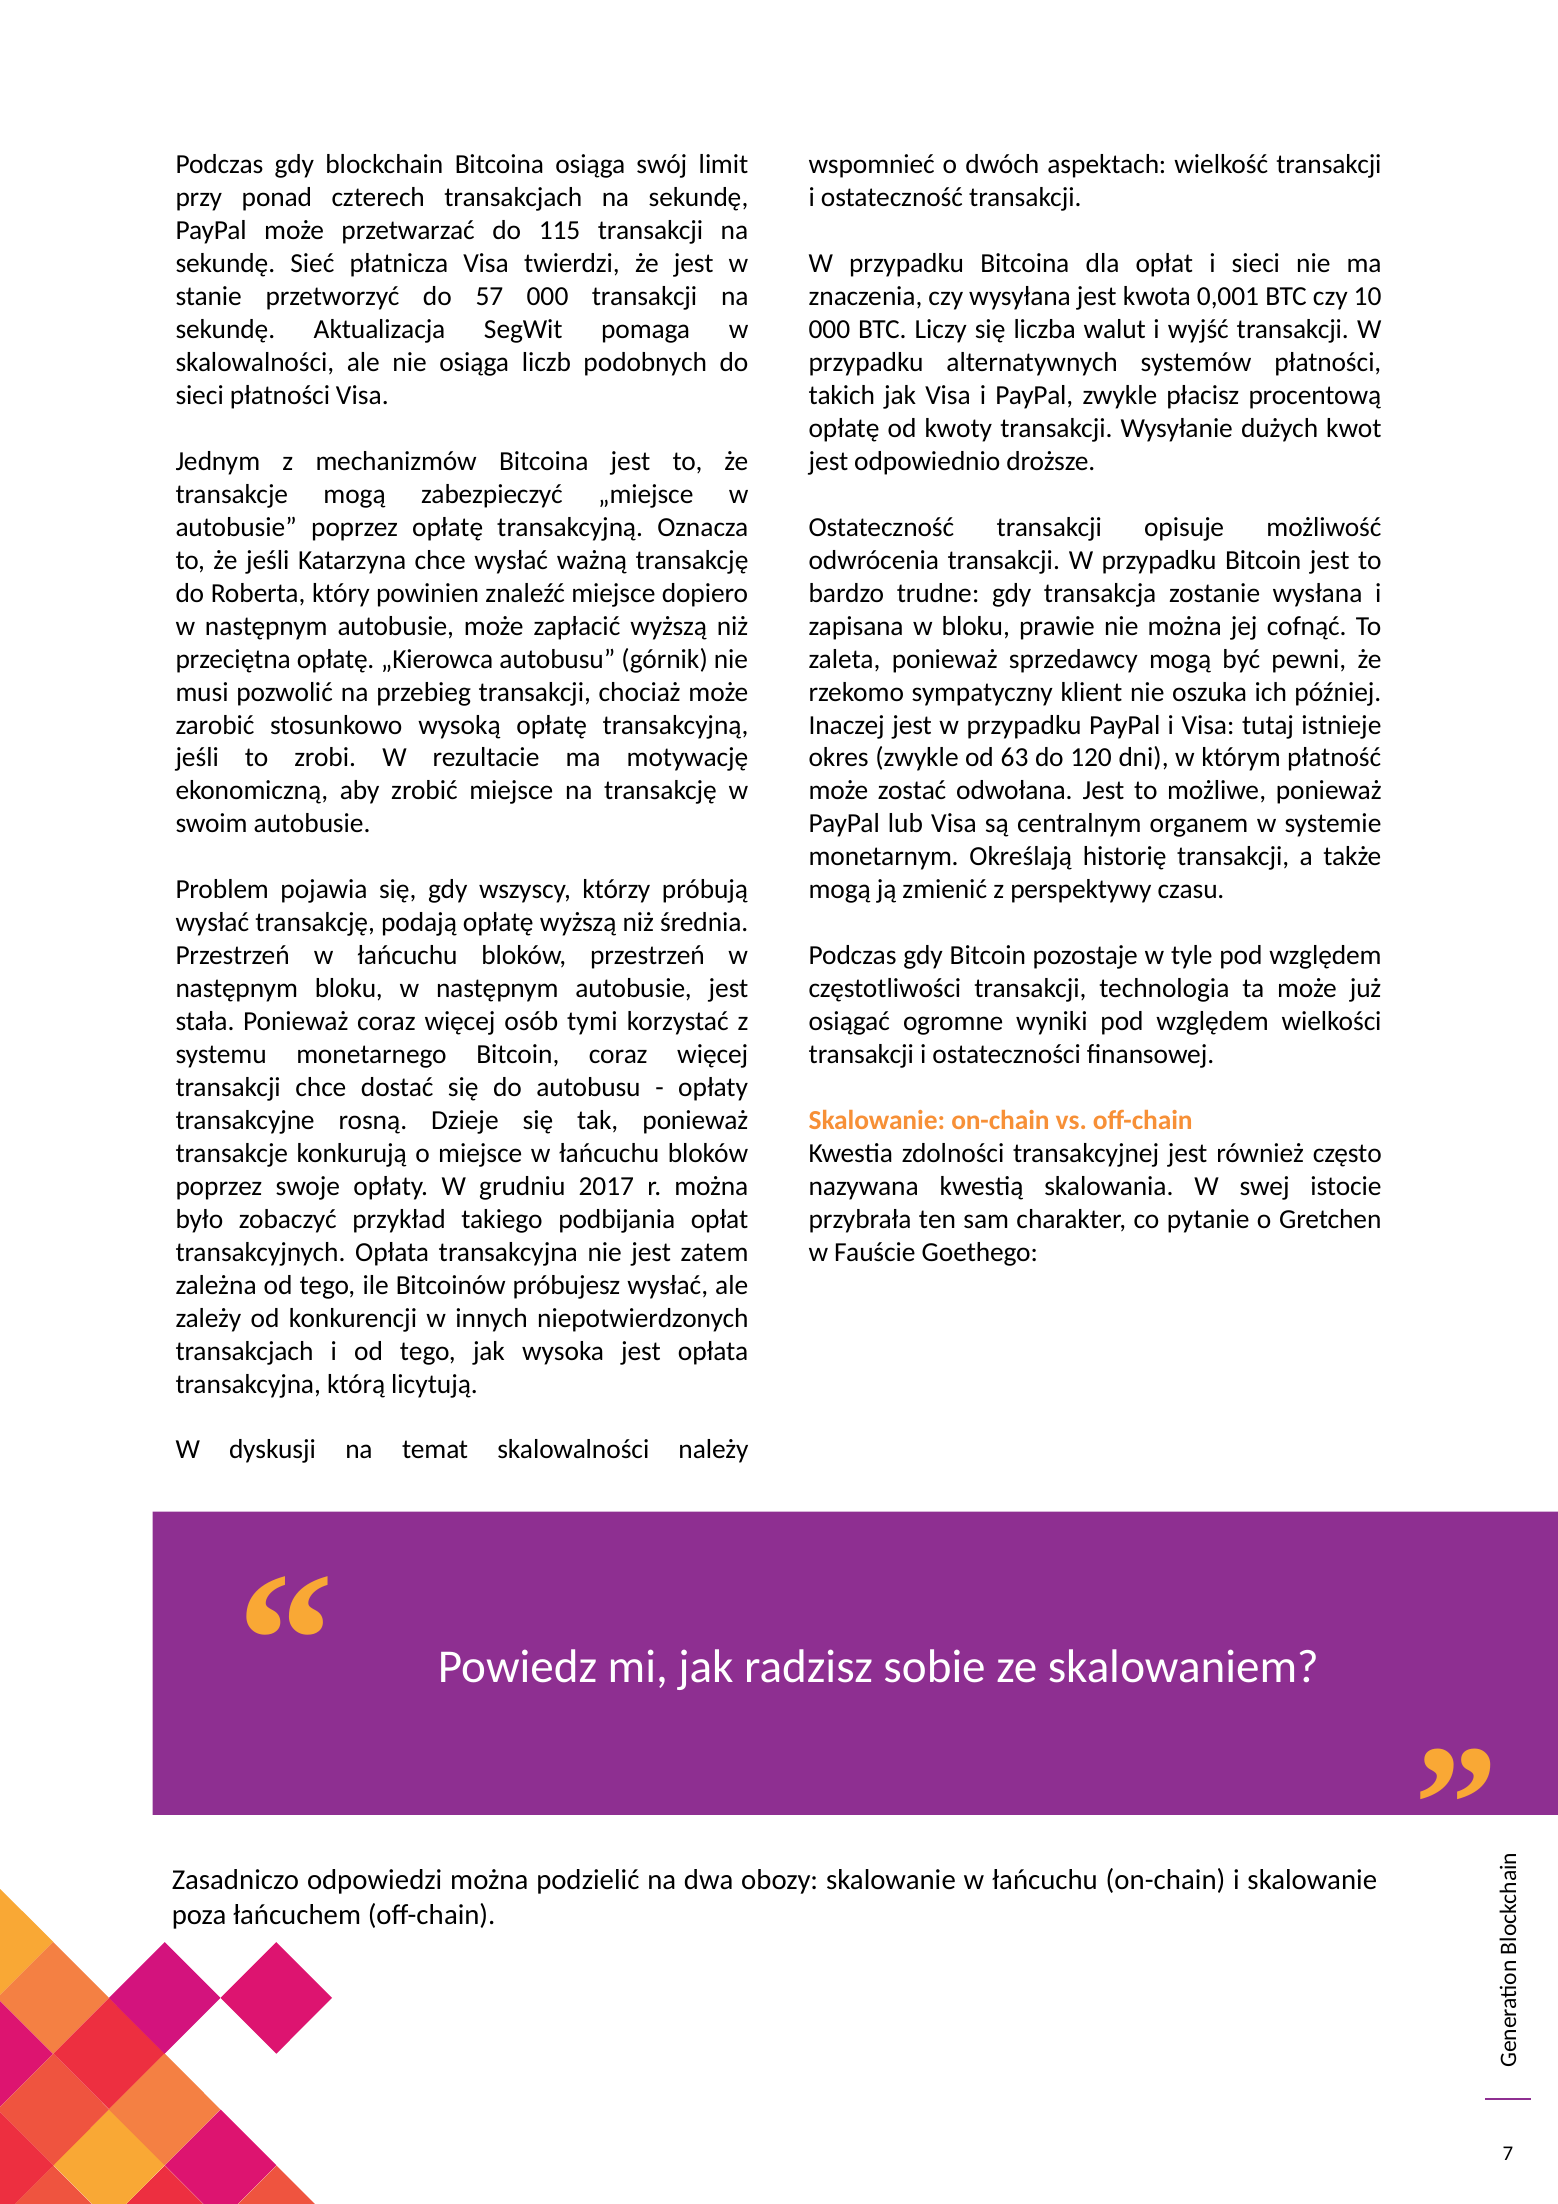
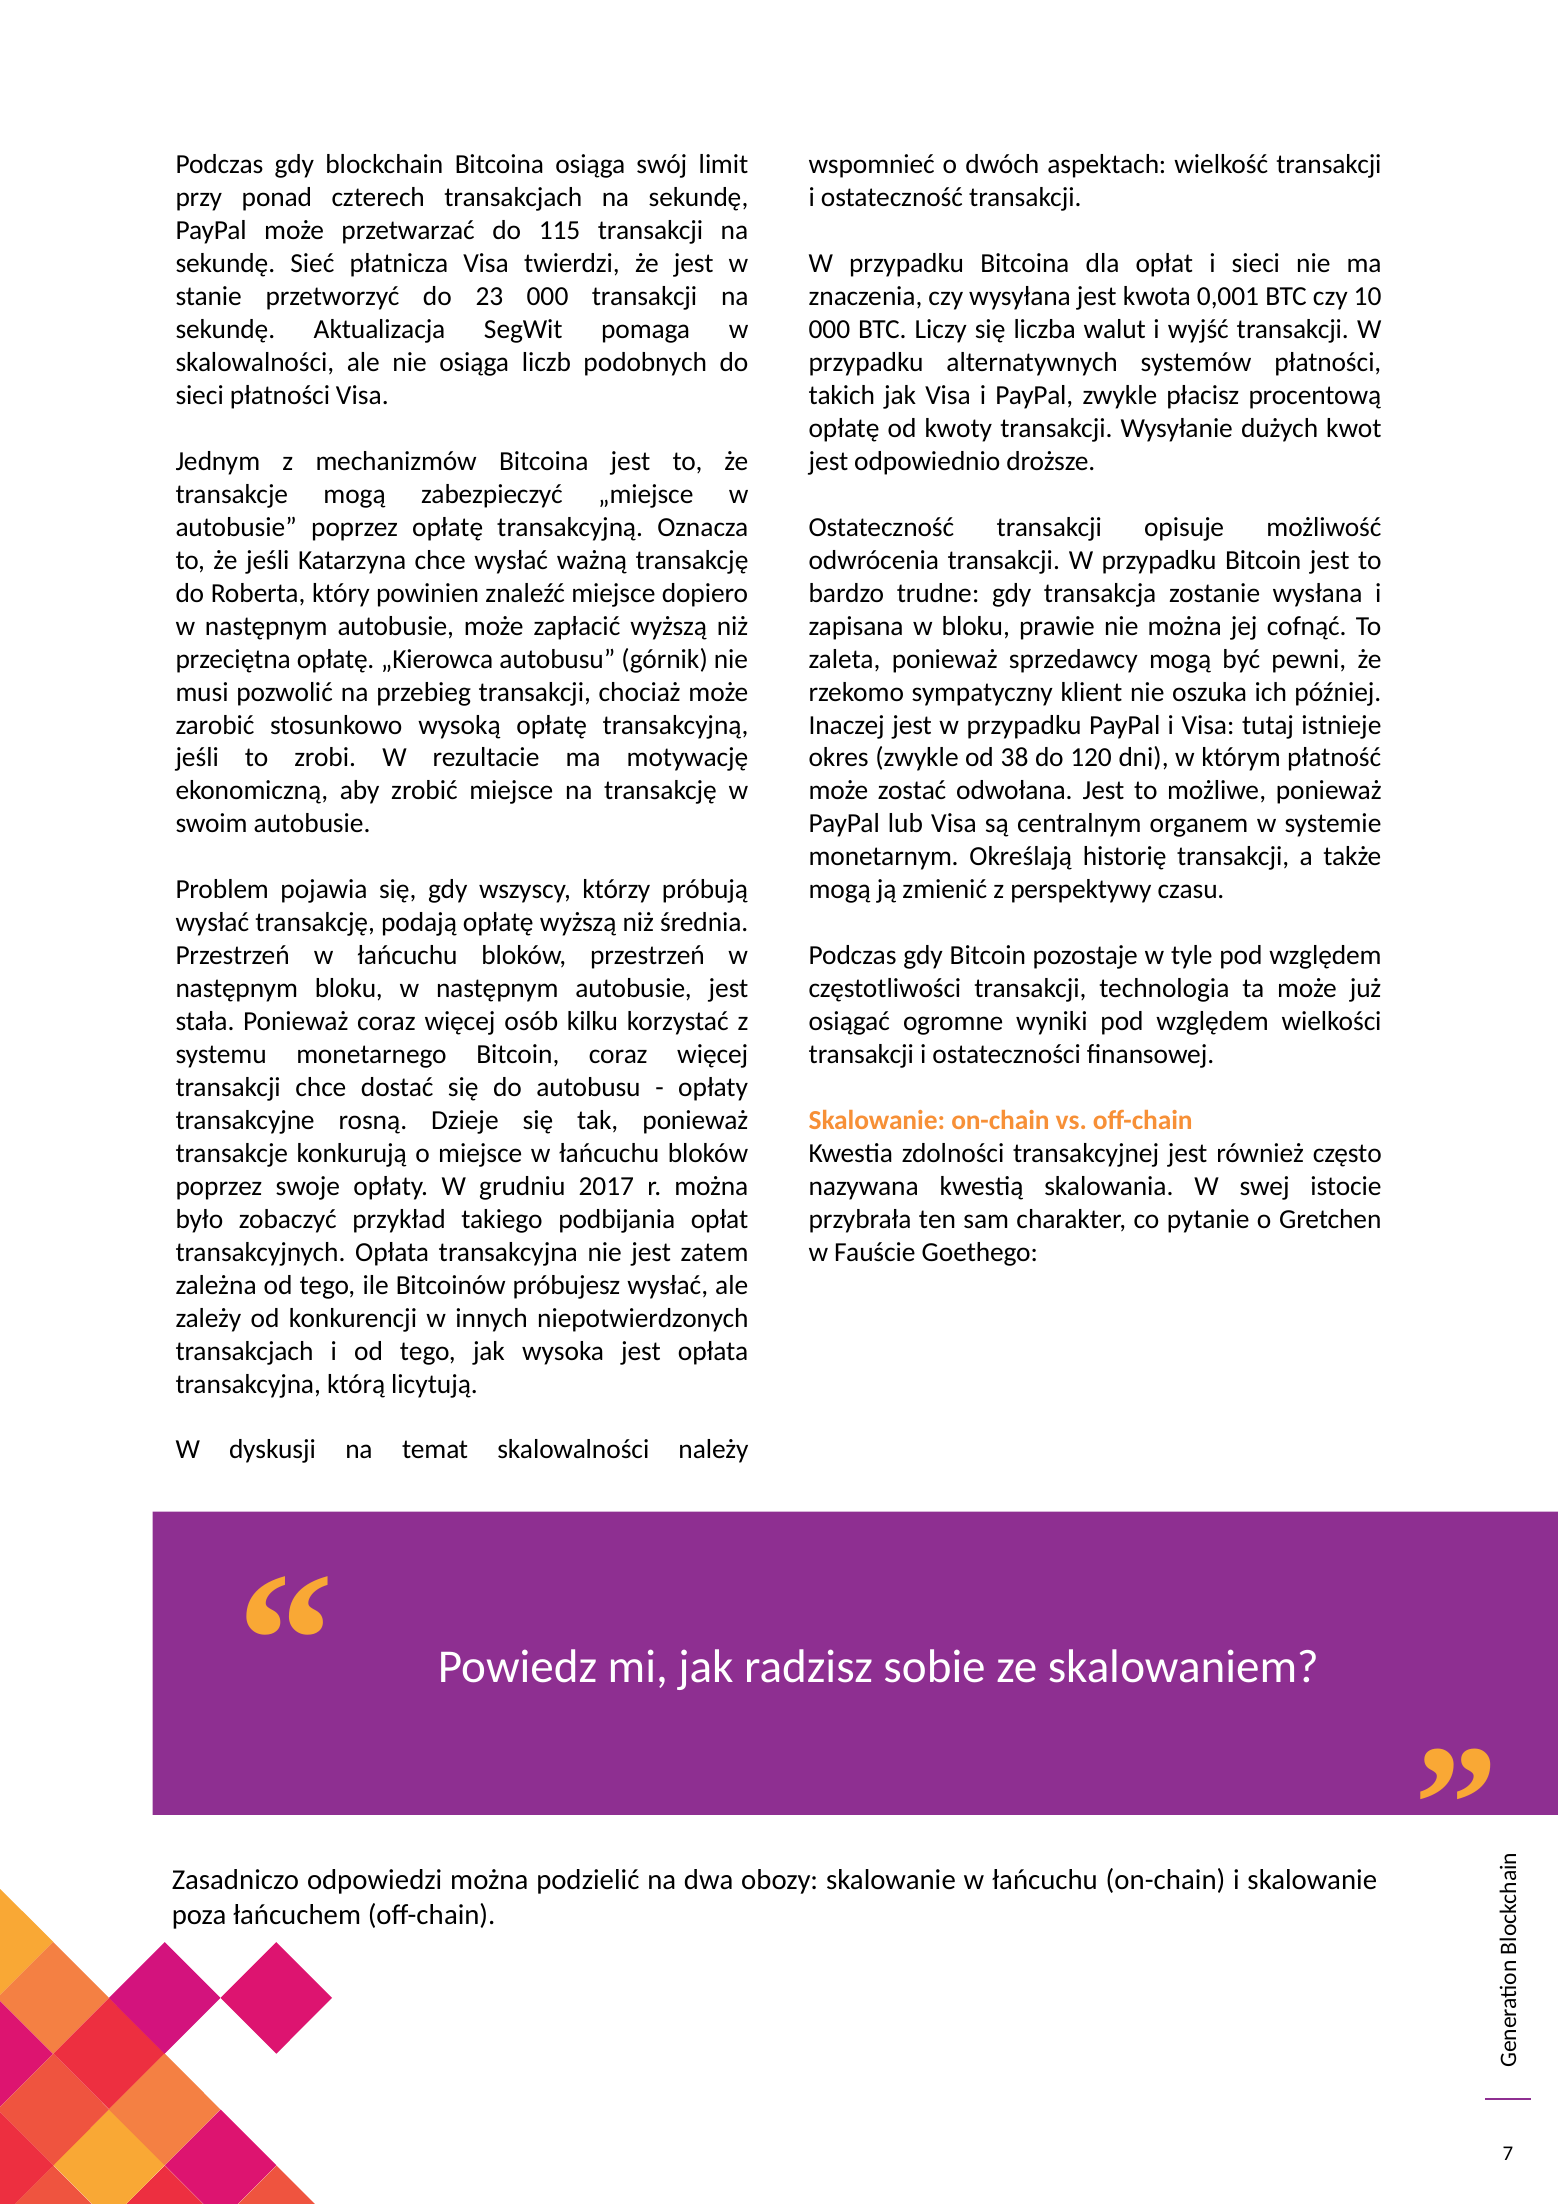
57: 57 -> 23 (489, 297)
63: 63 -> 38 (1015, 758)
tymi: tymi -> kilku (593, 1021)
